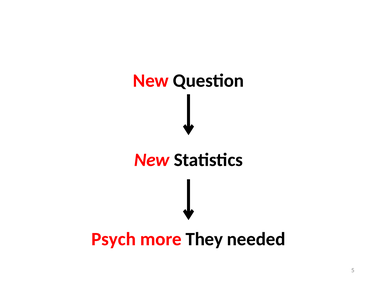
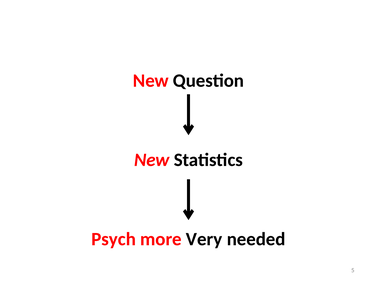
They: They -> Very (204, 239)
